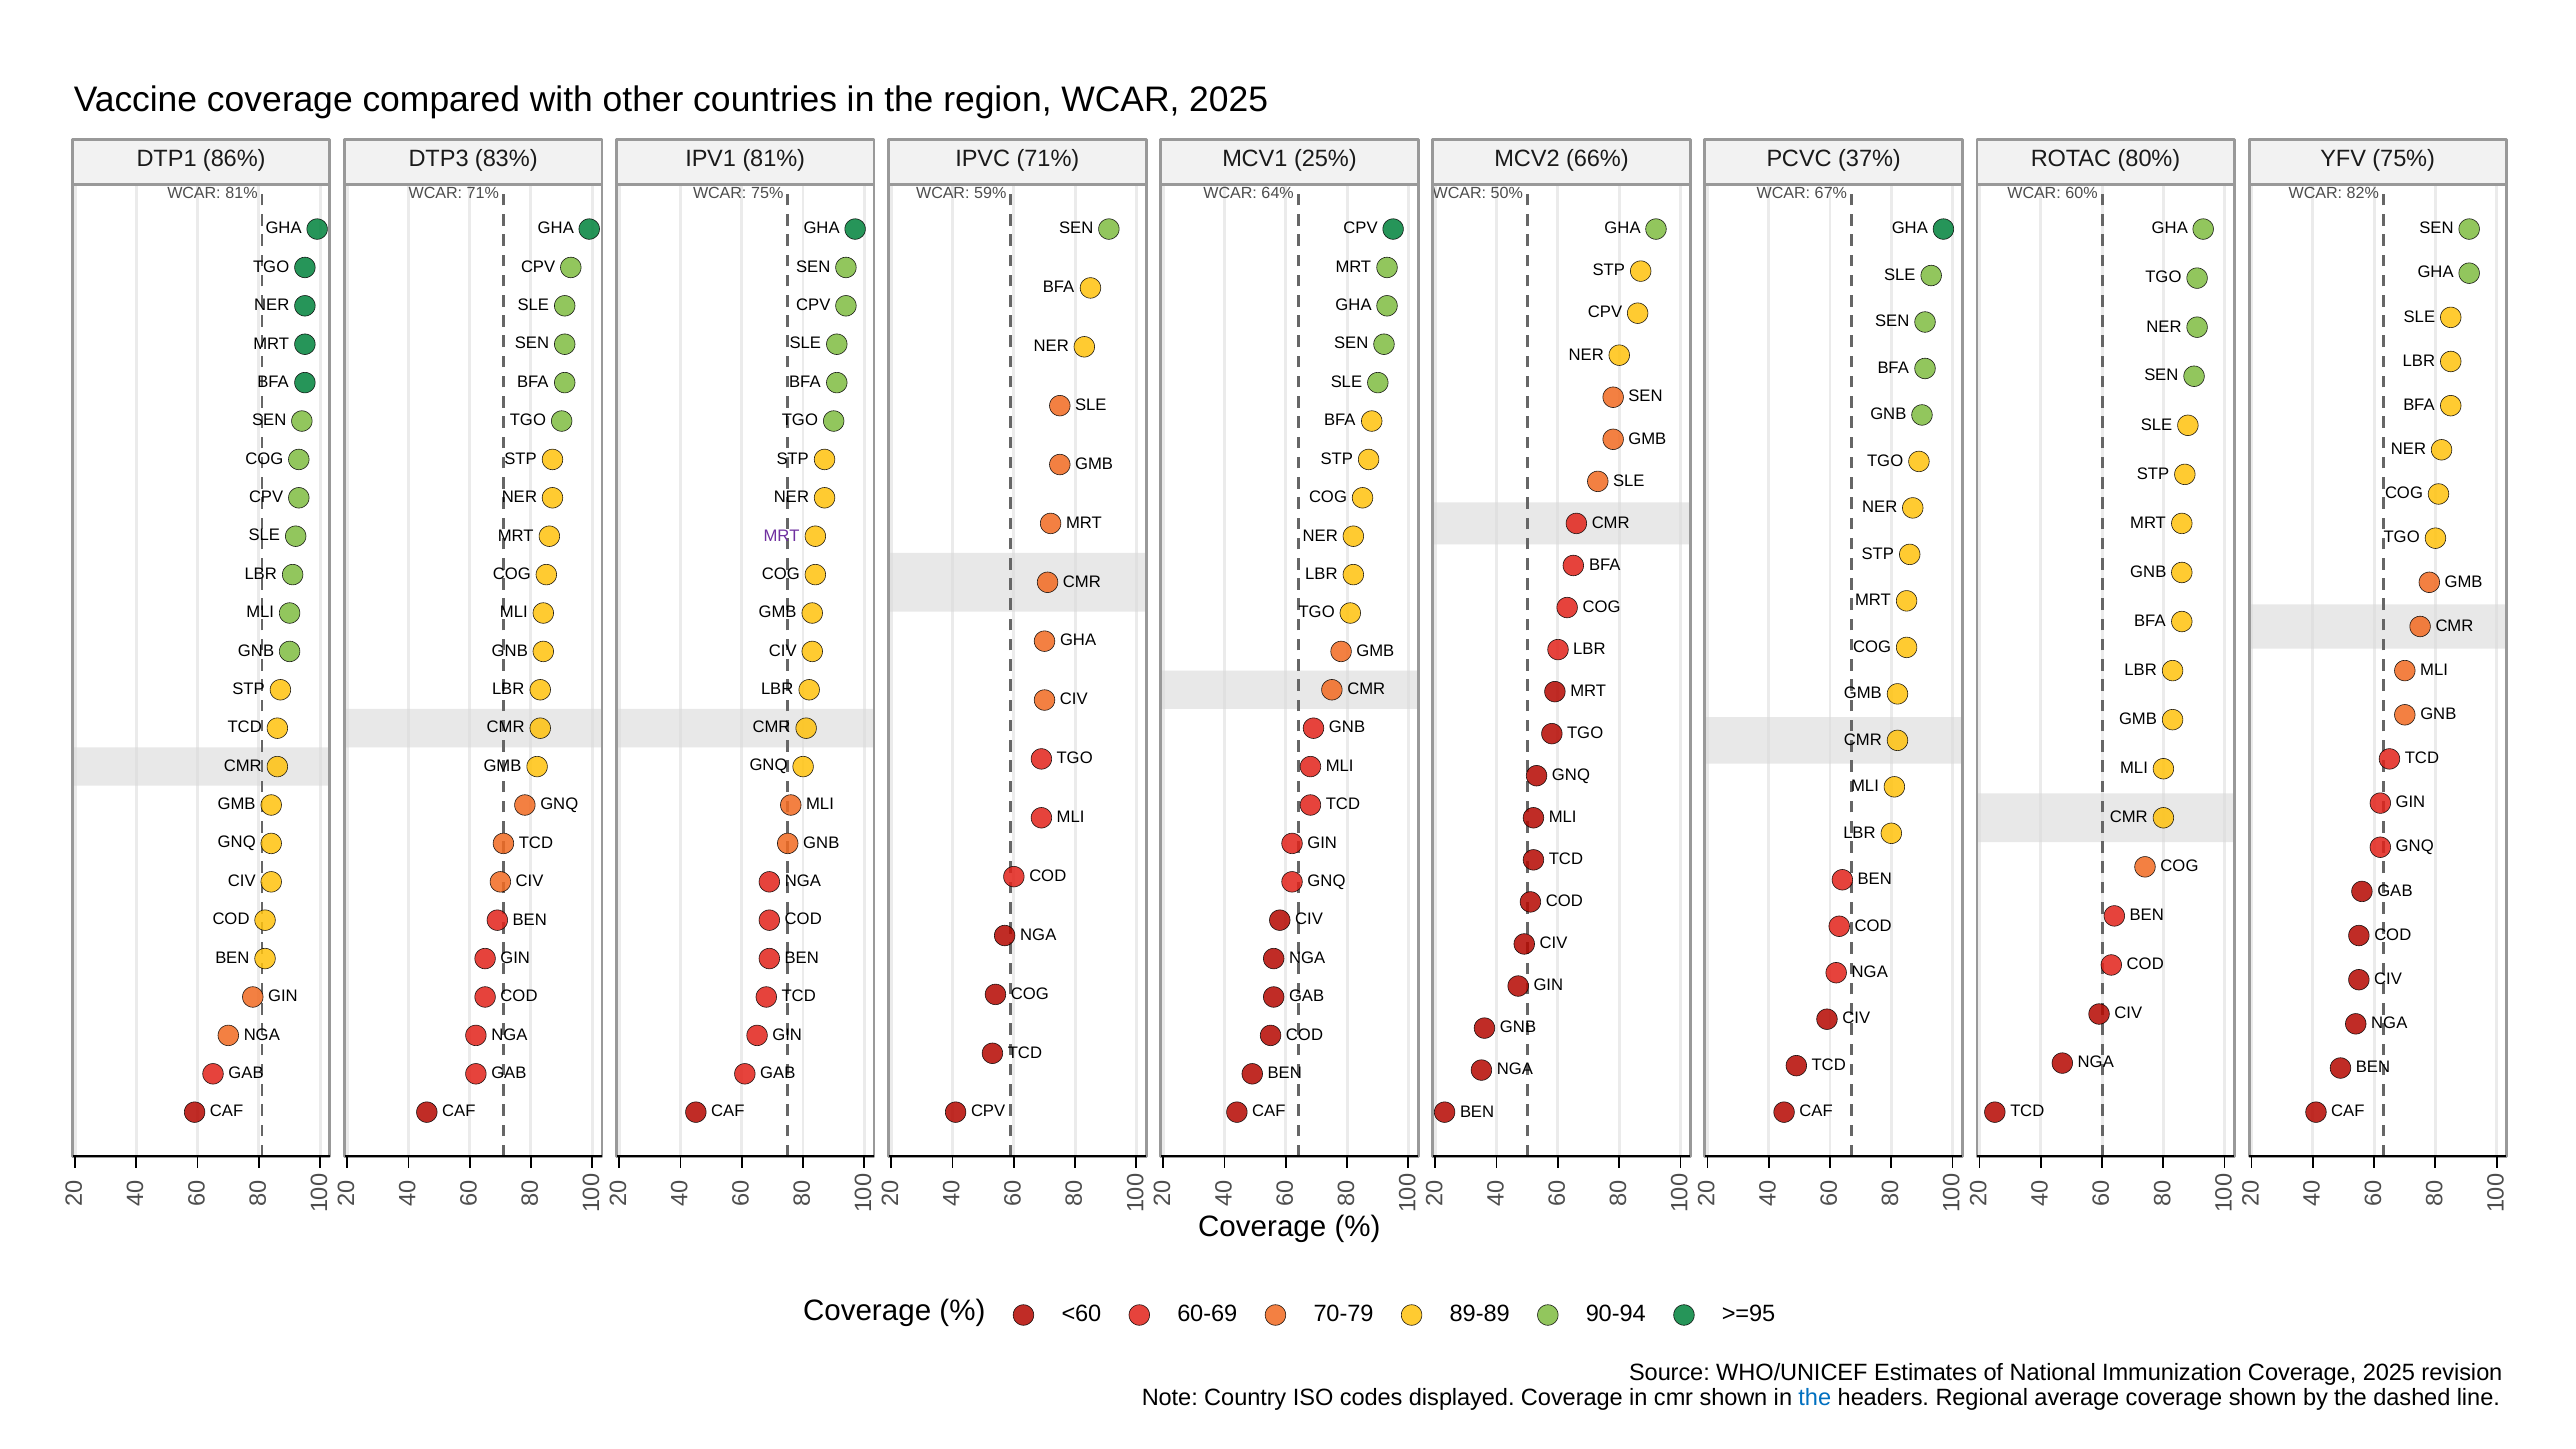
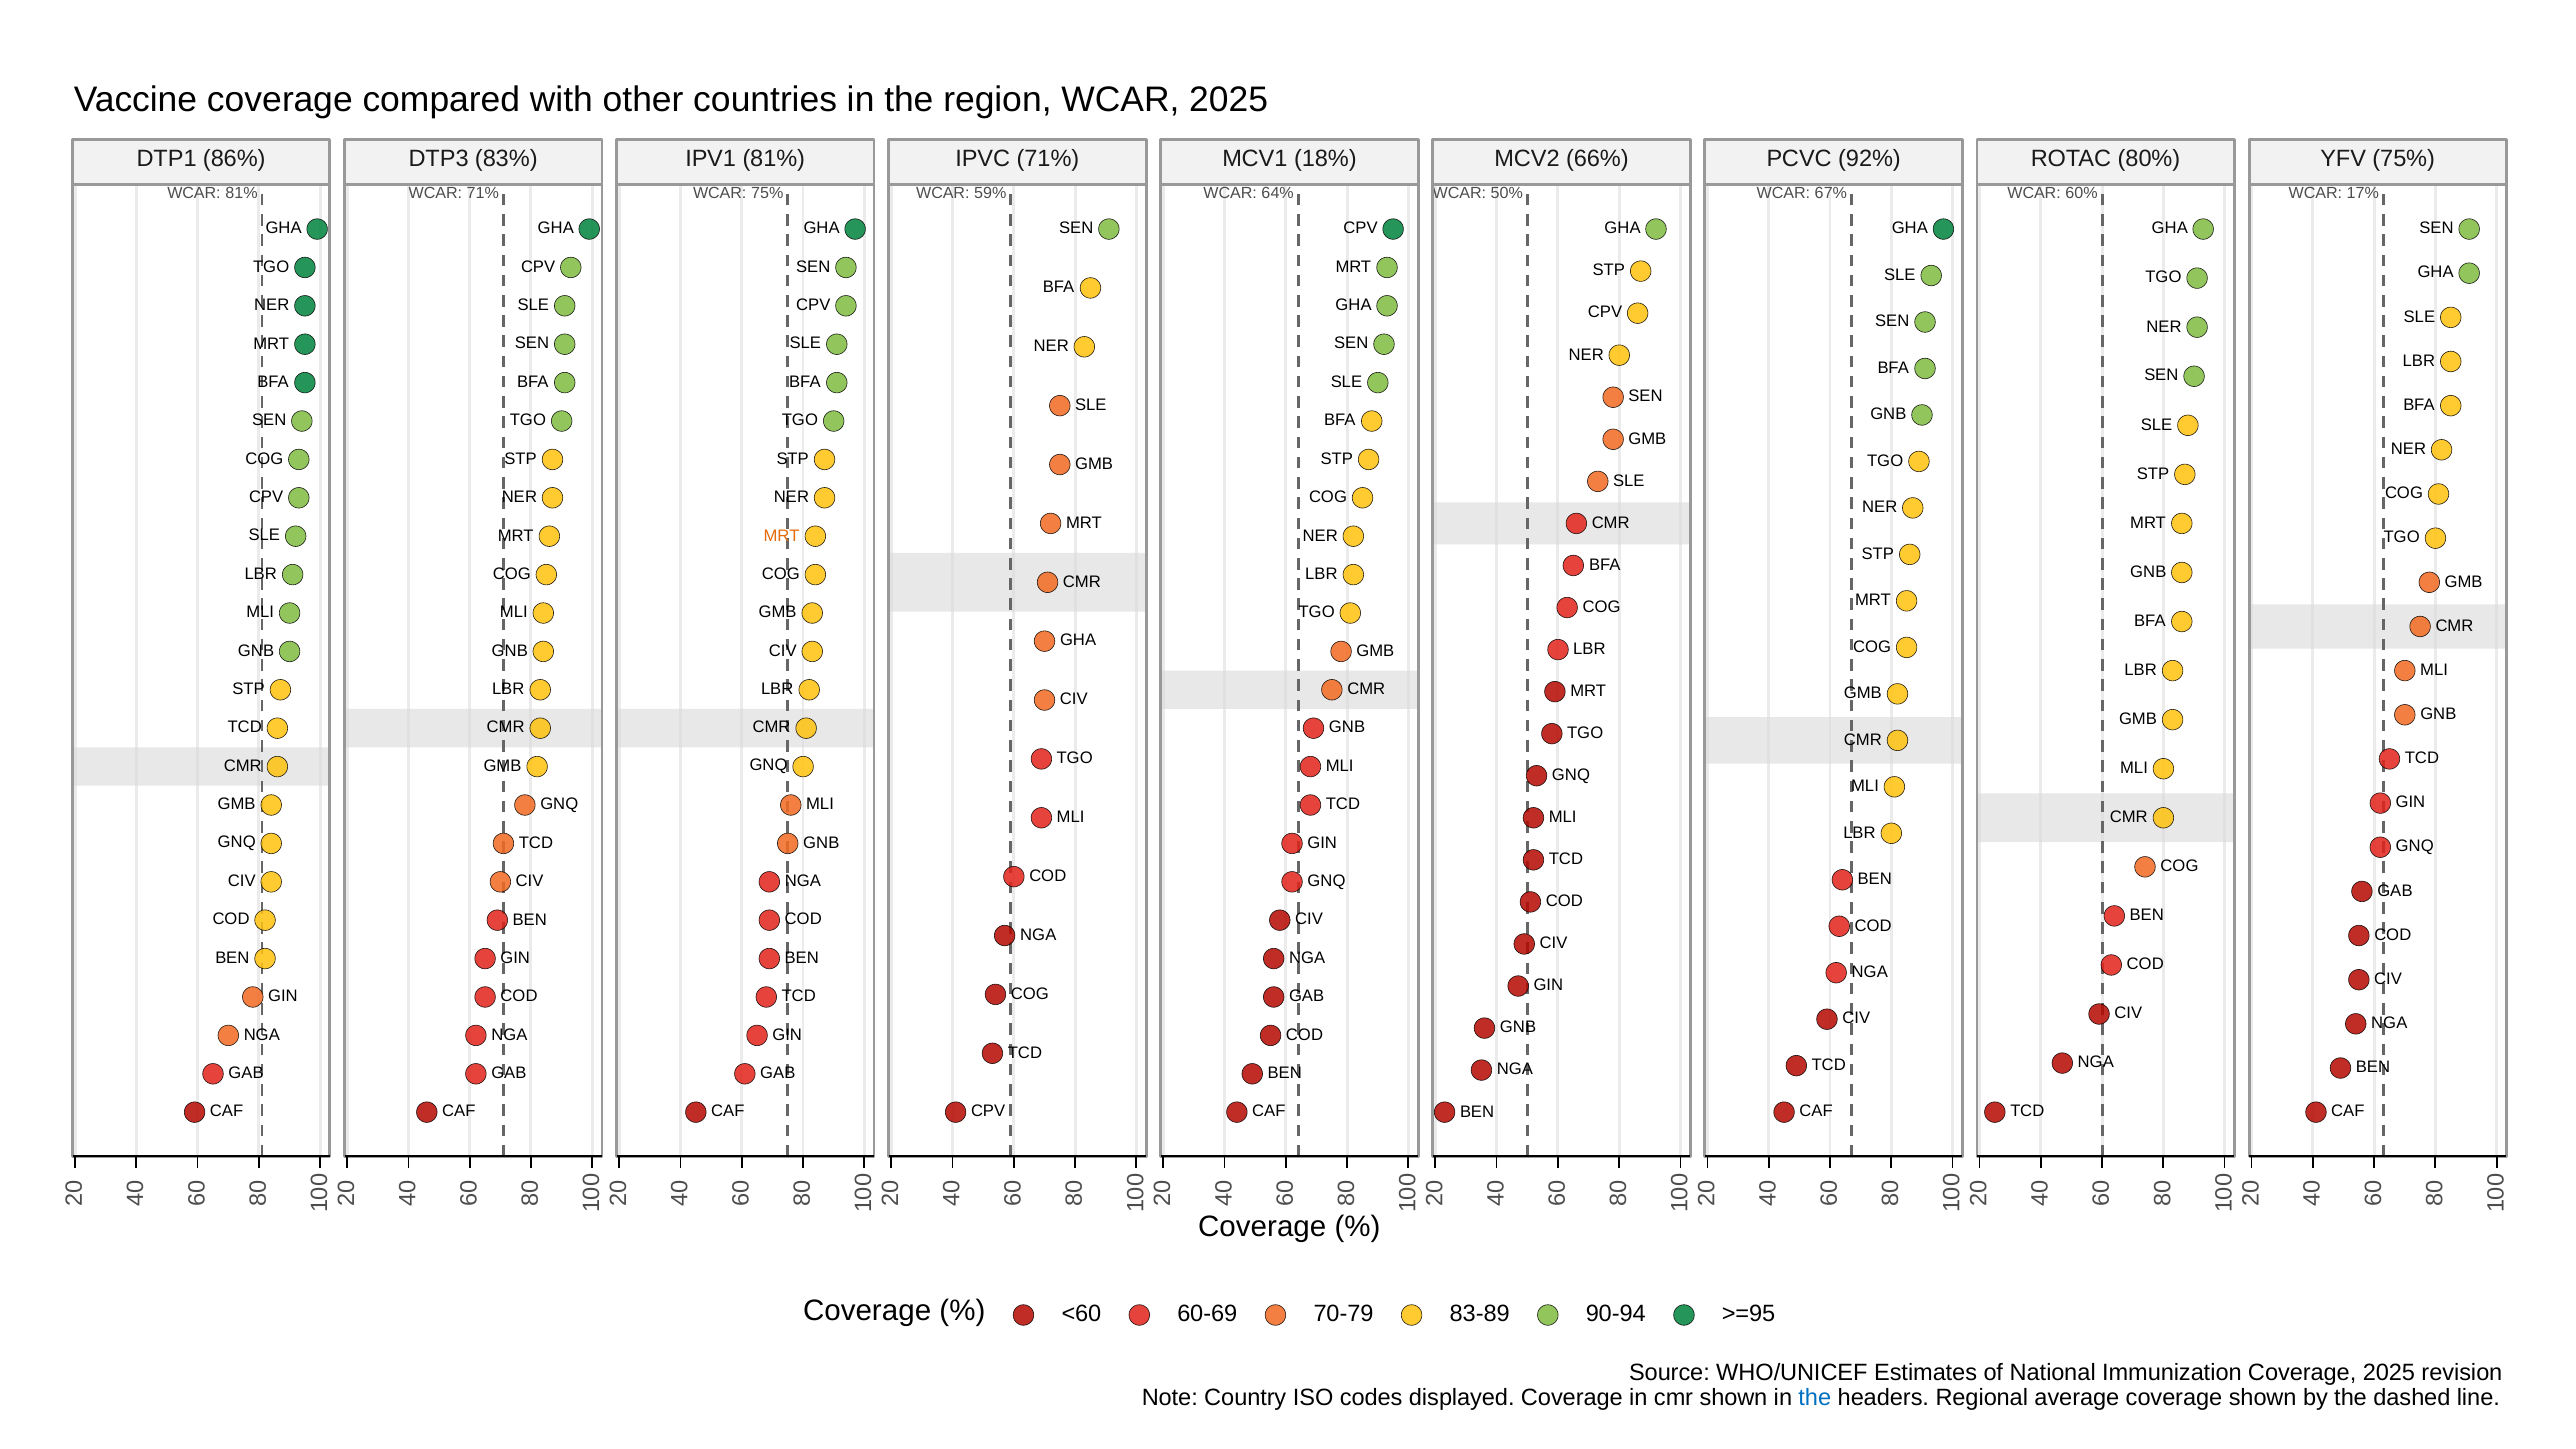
25%: 25% -> 18% (1325, 159)
37%: 37% -> 92% (1869, 159)
82%: 82% -> 17% (2363, 193)
MRT colour: purple -> orange (782, 536)
89-89: 89-89 -> 83-89 (1480, 1314)
